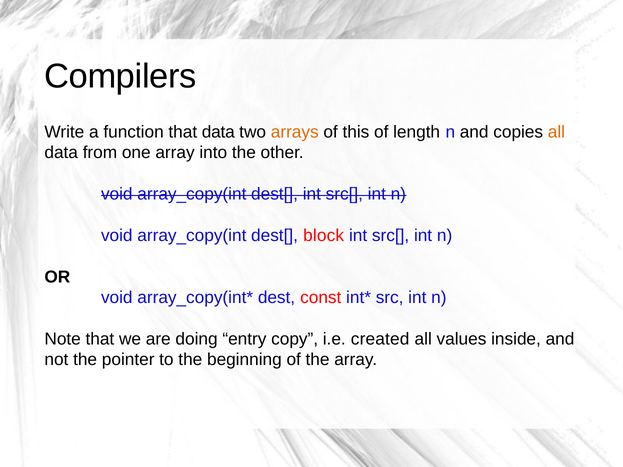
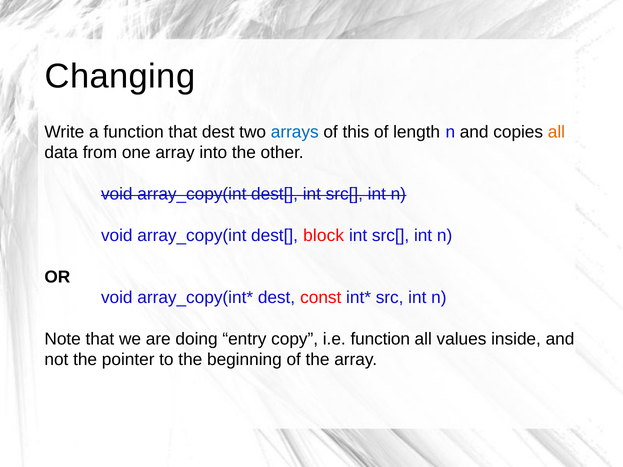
Compilers: Compilers -> Changing (120, 76)
that data: data -> dest (218, 132)
arrays colour: orange -> blue (295, 132)
i.e created: created -> function (380, 339)
